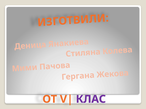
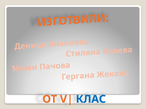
КЛАС colour: purple -> blue (91, 100)
